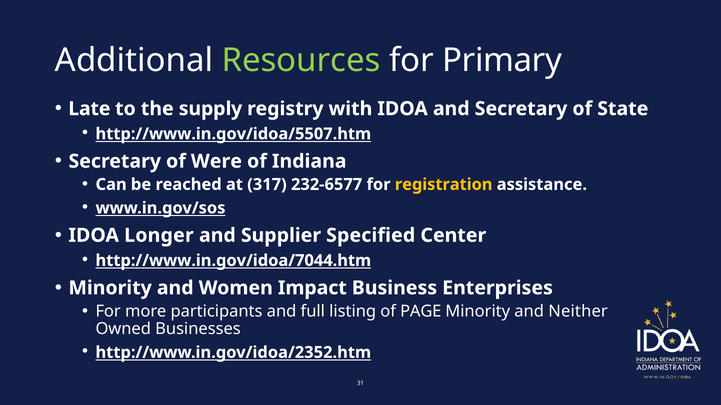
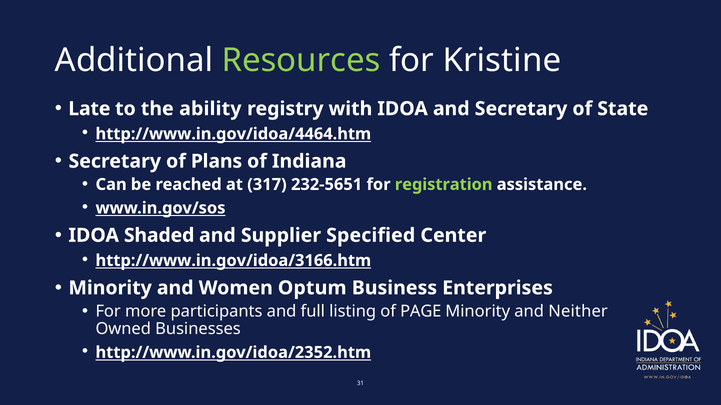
Primary: Primary -> Kristine (502, 61)
supply: supply -> ability (210, 109)
http://www.in.gov/idoa/5507.htm: http://www.in.gov/idoa/5507.htm -> http://www.in.gov/idoa/4464.htm (233, 134)
Were: Were -> Plans (217, 161)
232-6577: 232-6577 -> 232-5651 (327, 185)
registration colour: yellow -> light green (444, 185)
Longer: Longer -> Shaded (159, 236)
http://www.in.gov/idoa/7044.htm: http://www.in.gov/idoa/7044.htm -> http://www.in.gov/idoa/3166.htm (233, 261)
Impact: Impact -> Optum (312, 288)
